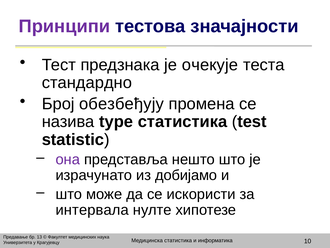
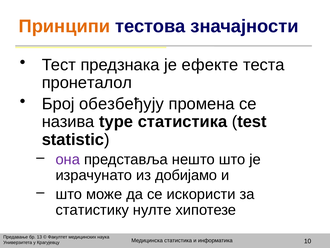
Принципи colour: purple -> orange (64, 26)
очекује: очекује -> ефекте (210, 65)
стандардно: стандардно -> пронеталол (87, 83)
интервала: интервала -> статистику (92, 210)
